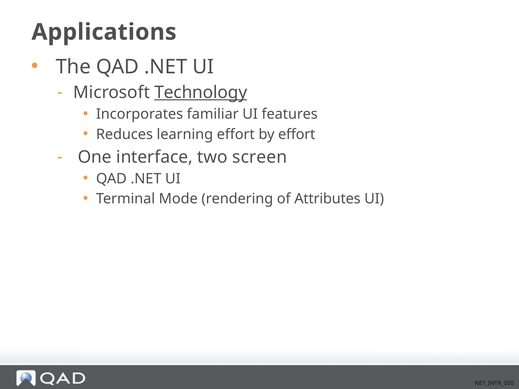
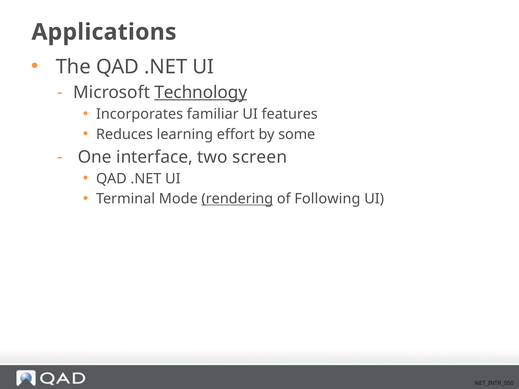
by effort: effort -> some (297, 134)
rendering underline: none -> present (237, 199)
Attributes: Attributes -> Following (327, 199)
